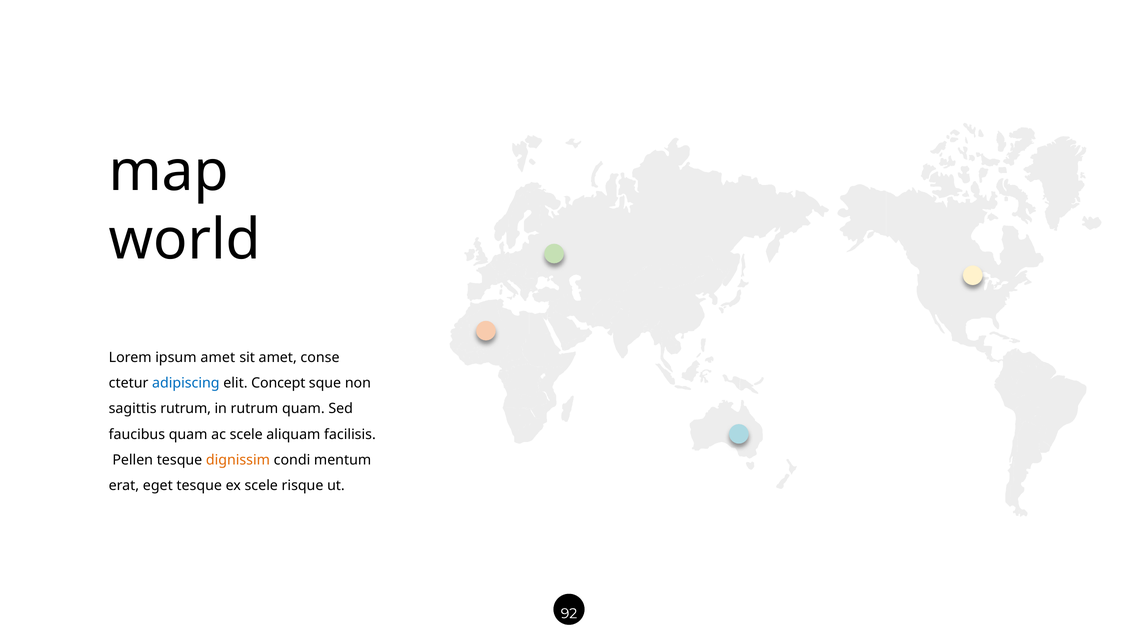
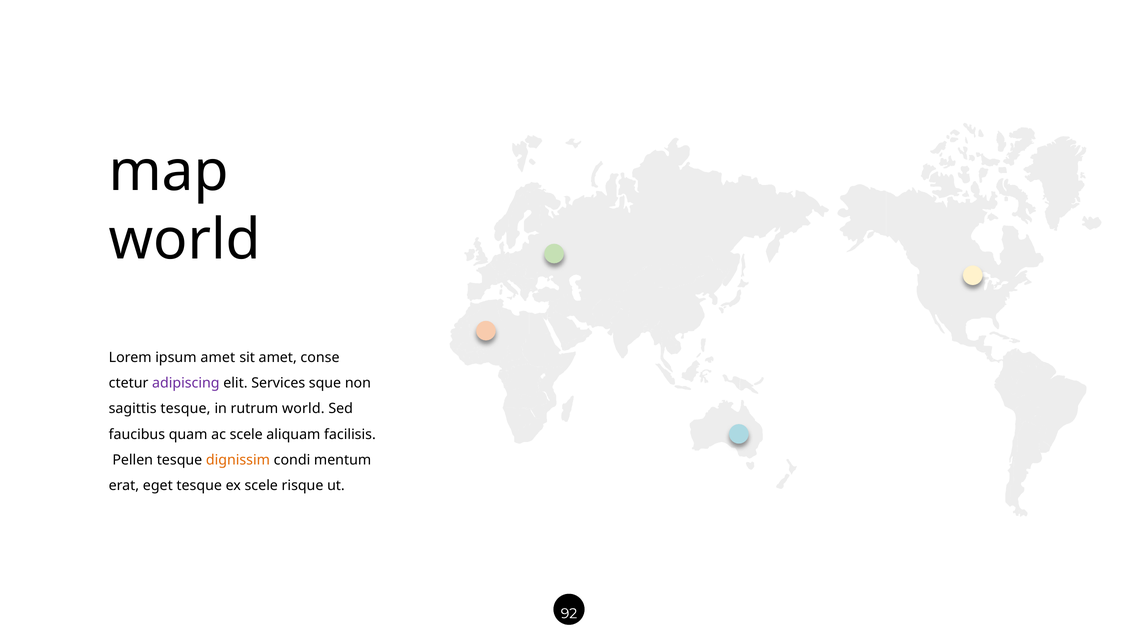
adipiscing colour: blue -> purple (186, 383)
Concept: Concept -> Services (278, 383)
sagittis rutrum: rutrum -> tesque (185, 409)
rutrum quam: quam -> world (303, 409)
